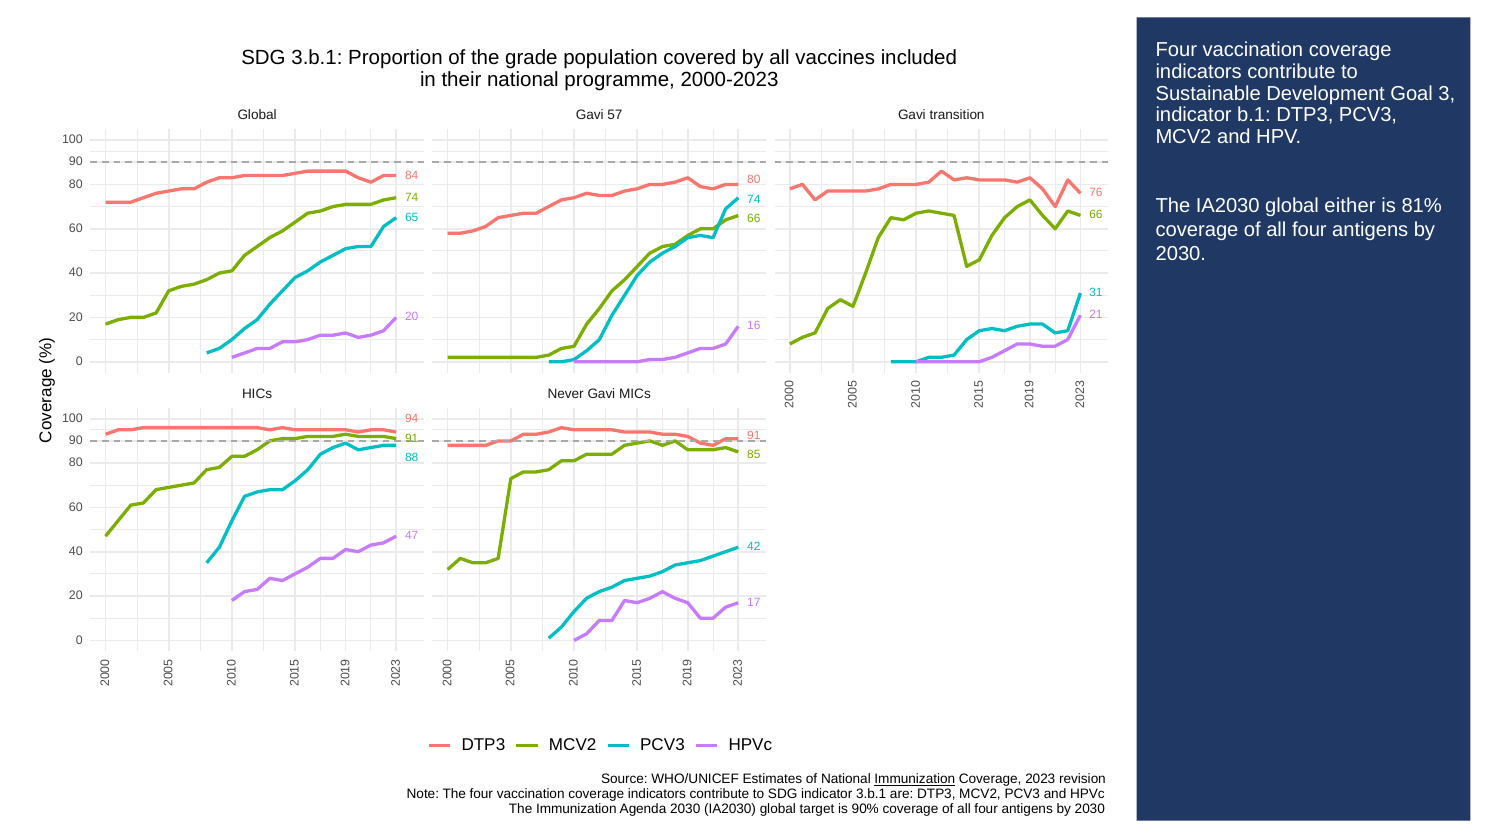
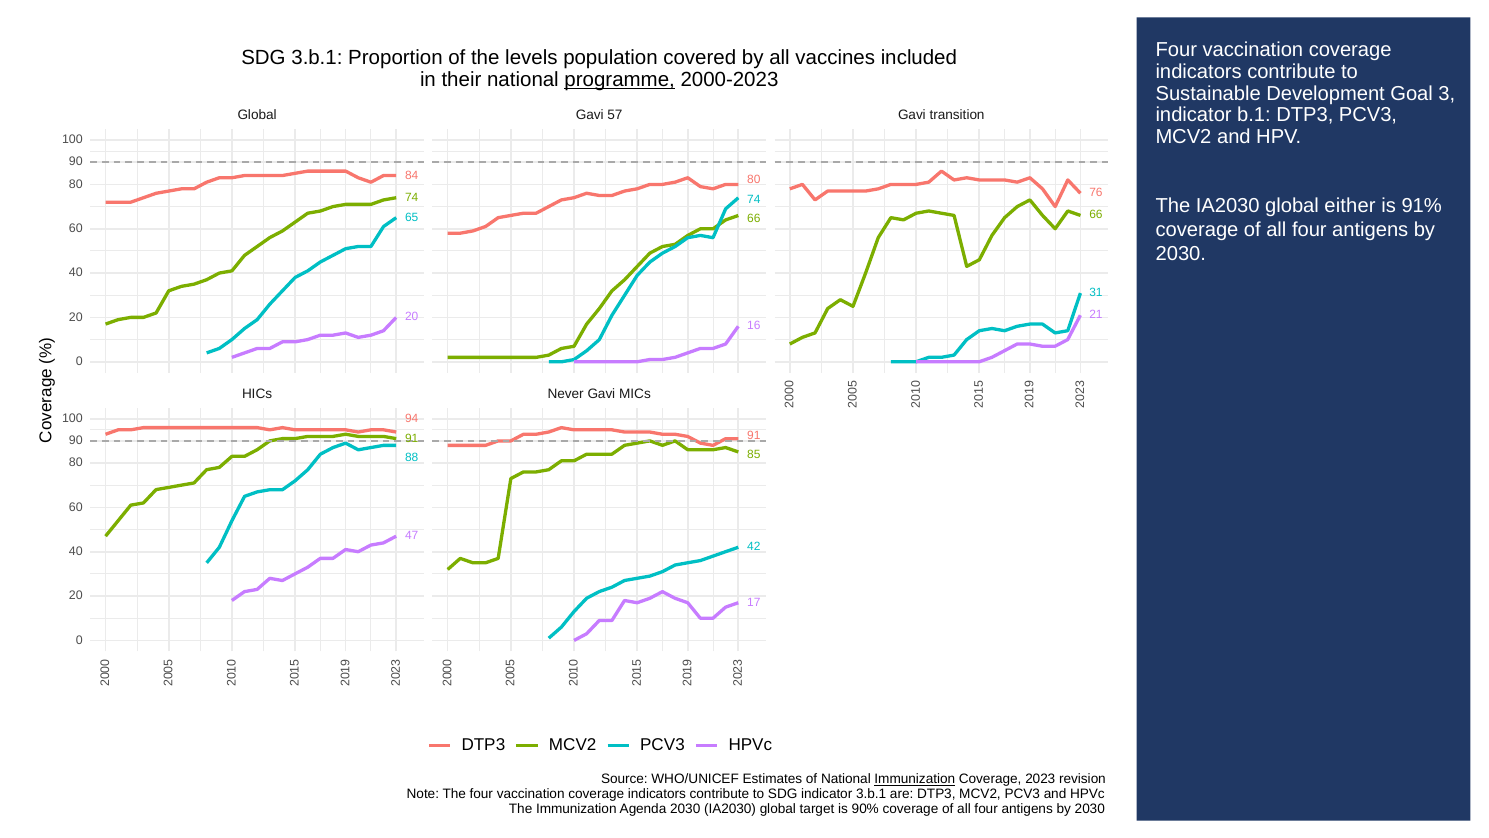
grade: grade -> levels (531, 58)
programme underline: none -> present (620, 80)
81%: 81% -> 91% (1422, 205)
